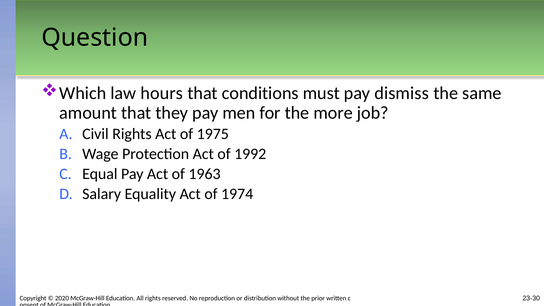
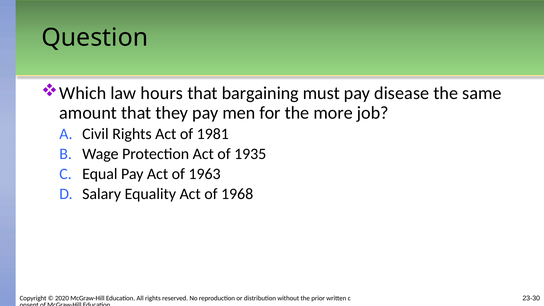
conditions: conditions -> bargaining (260, 93)
dismiss: dismiss -> disease (402, 93)
1975: 1975 -> 1981 (213, 134)
1992: 1992 -> 1935 (250, 154)
1974: 1974 -> 1968 (237, 194)
